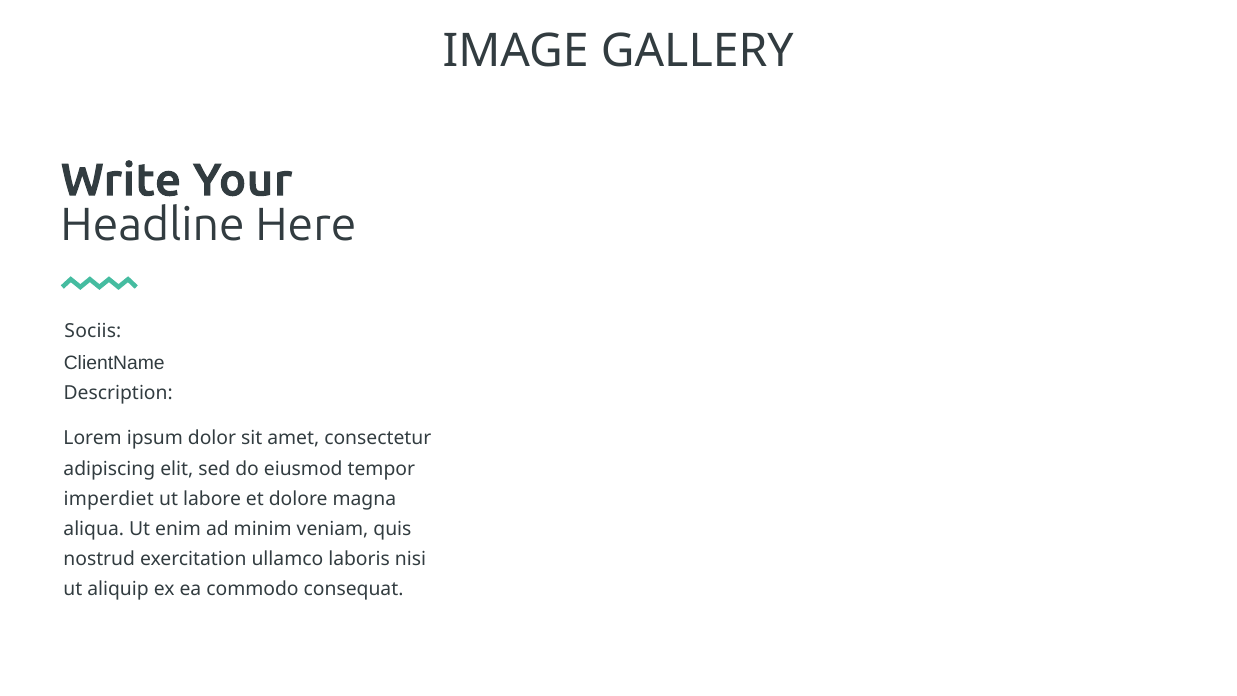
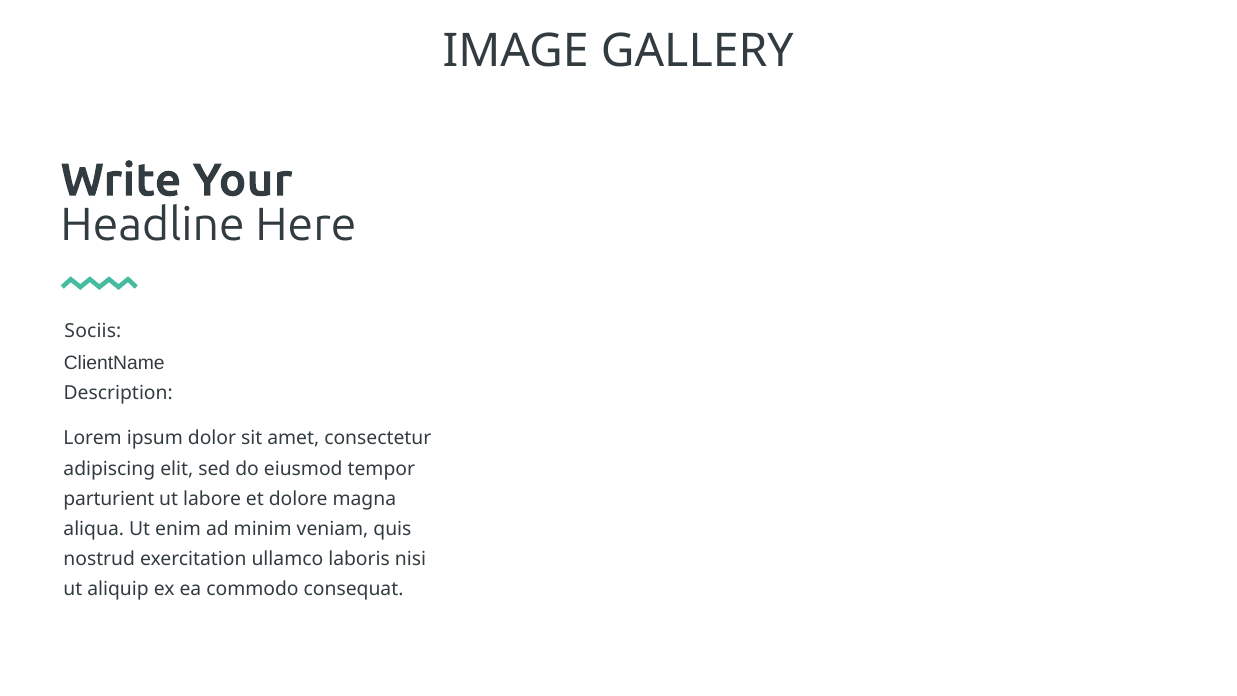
imperdiet: imperdiet -> parturient (109, 499)
